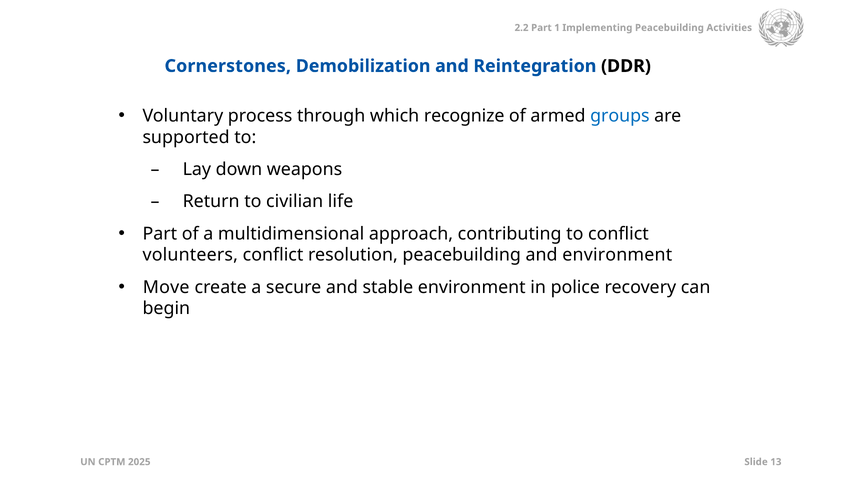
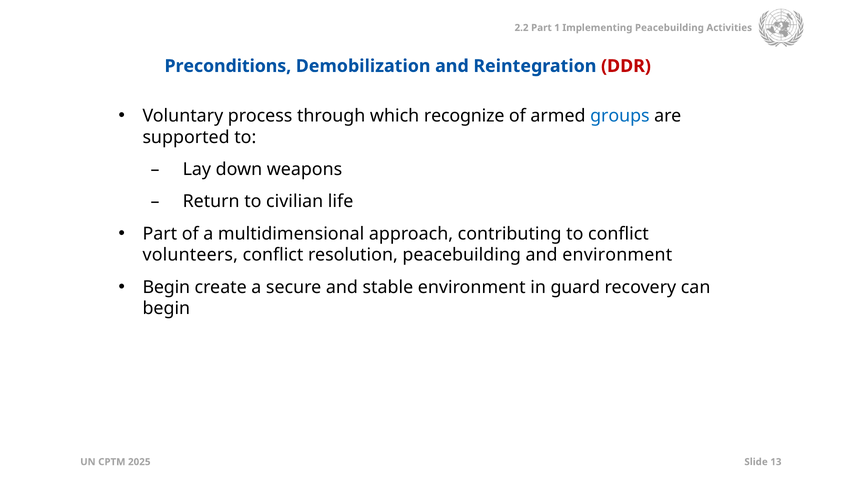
Cornerstones: Cornerstones -> Preconditions (228, 66)
DDR colour: black -> red (626, 66)
Move: Move -> Begin (166, 287)
police: police -> guard (575, 287)
